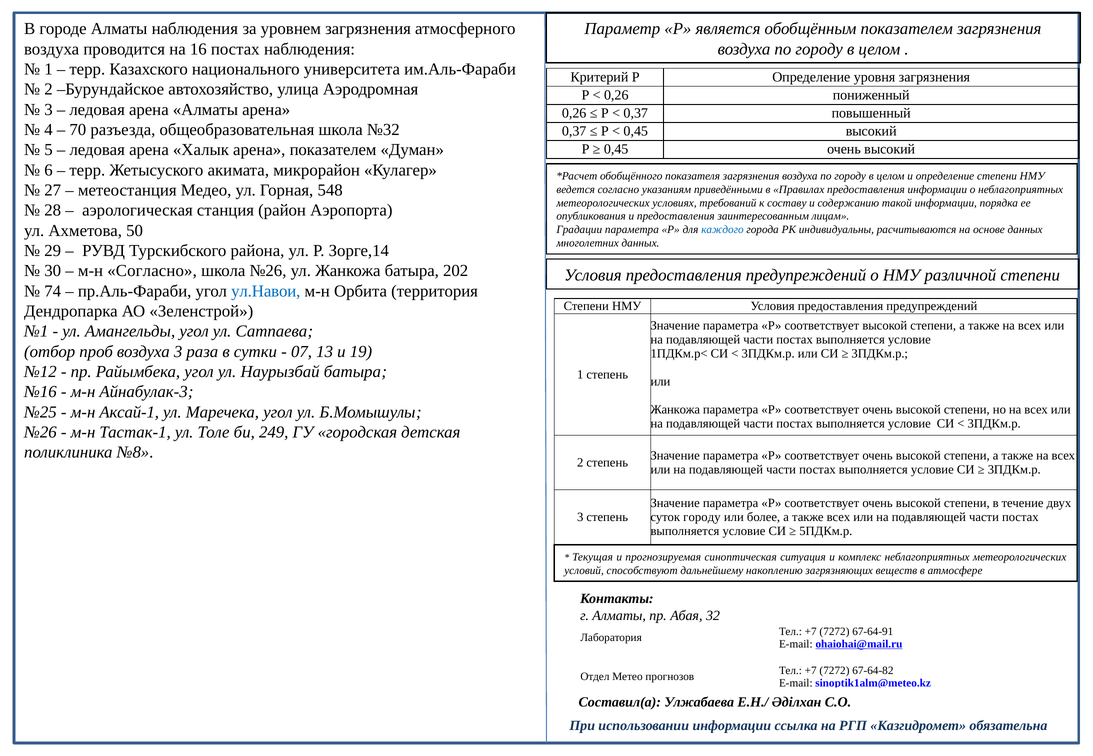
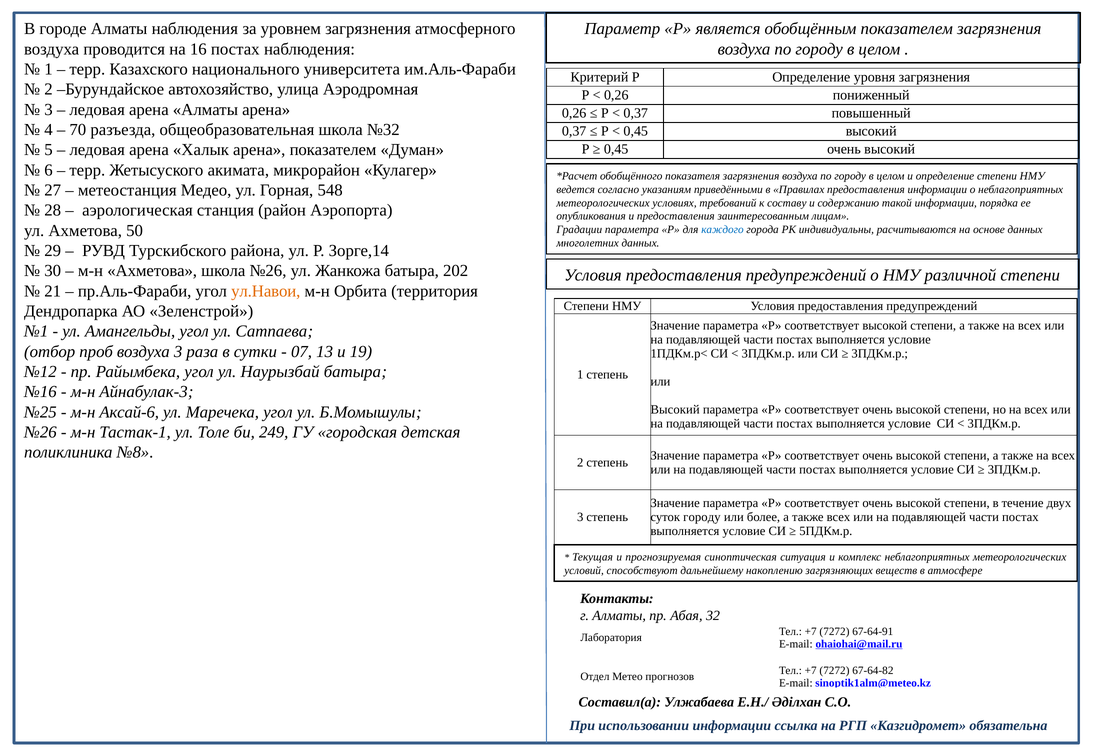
м-н Согласно: Согласно -> Ахметова (152, 271)
74: 74 -> 21 (53, 291)
ул.Навои colour: blue -> orange (266, 291)
Жанкожа: Жанкожа -> Высокий (675, 410)
Аксай-1: Аксай-1 -> Аксай-6 (129, 412)
